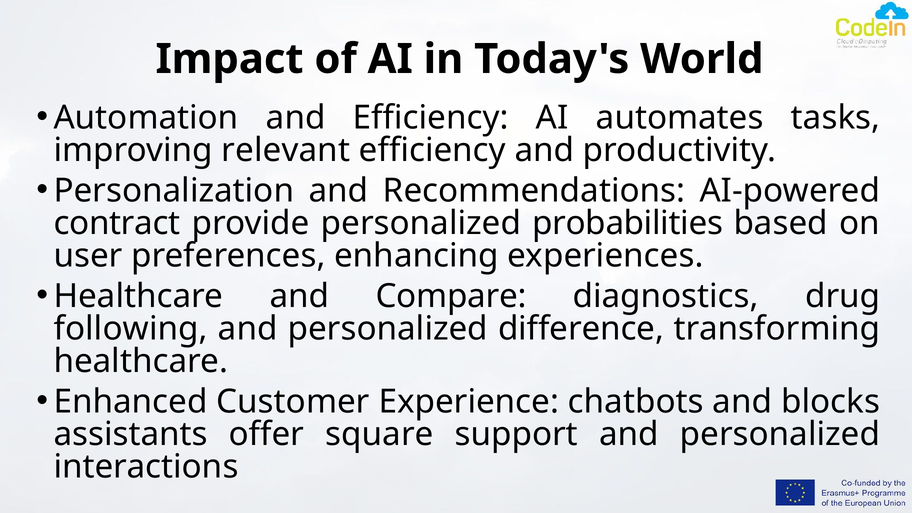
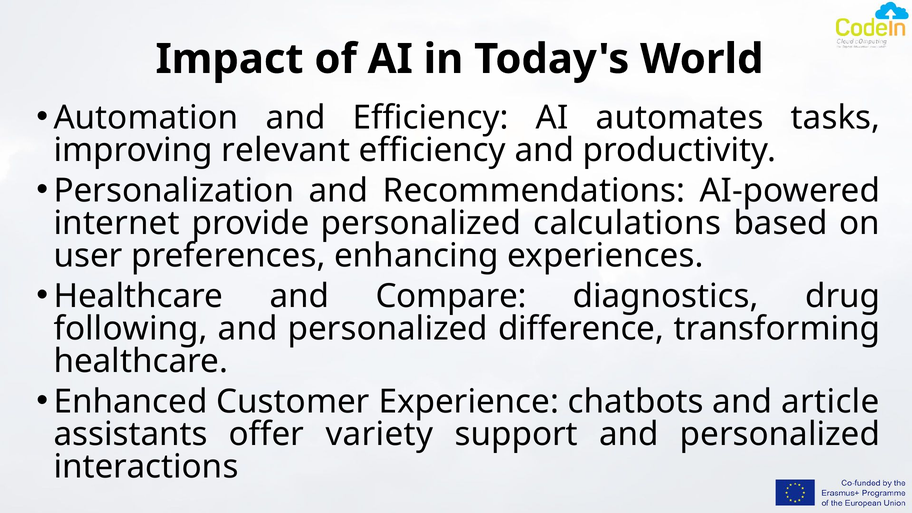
contract: contract -> internet (117, 223)
probabilities: probabilities -> calculations (627, 223)
blocks: blocks -> article (830, 402)
square: square -> variety (379, 434)
